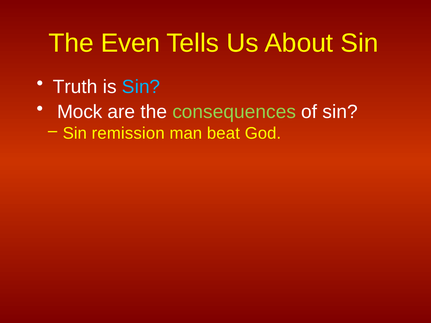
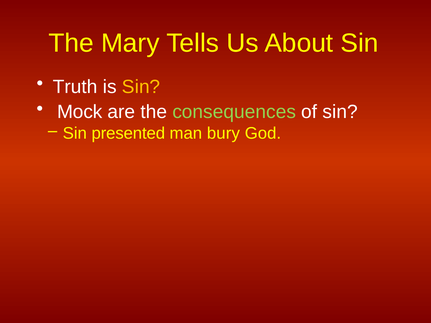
Even: Even -> Mary (130, 43)
Sin colour: light blue -> yellow (141, 87)
remission: remission -> presented (128, 133)
beat: beat -> bury (223, 133)
